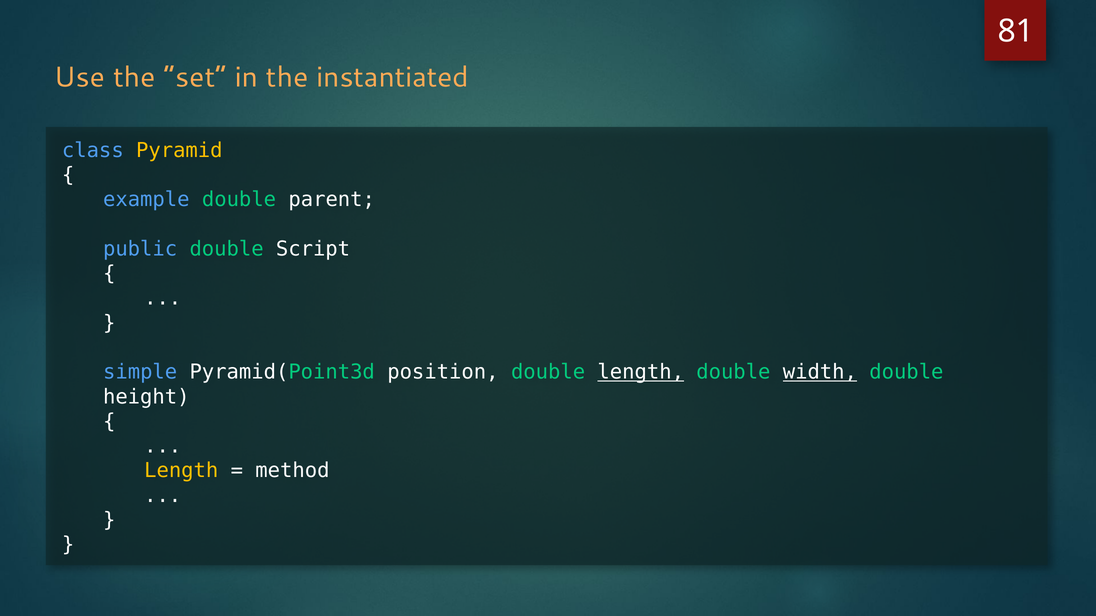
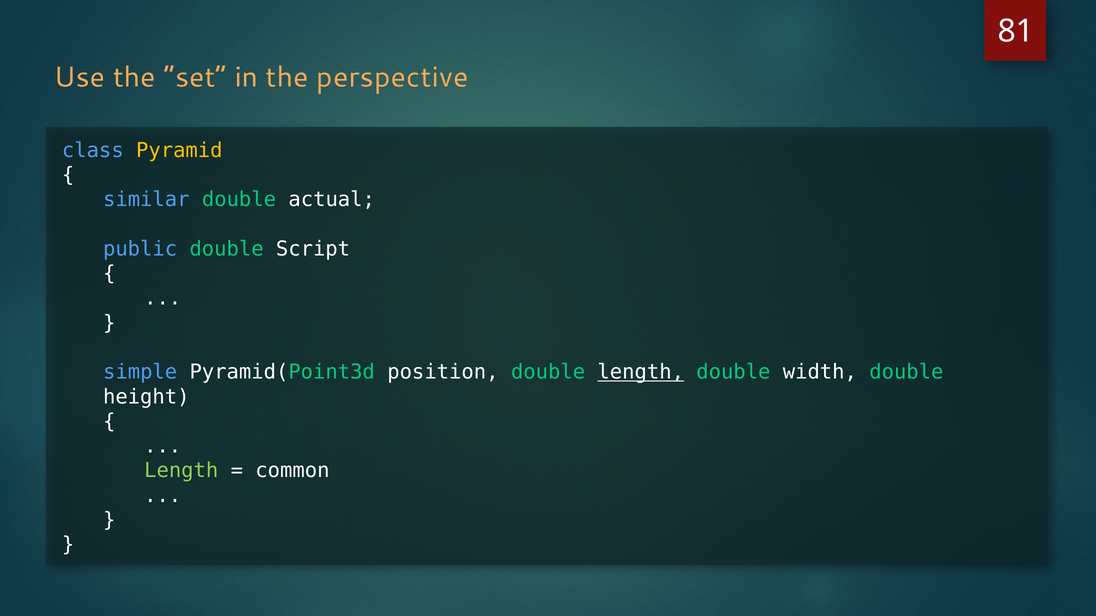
instantiated: instantiated -> perspective (392, 77)
example: example -> similar (146, 200)
parent: parent -> actual (332, 200)
width underline: present -> none (820, 372)
Length colour: yellow -> light green (181, 471)
method: method -> common (292, 471)
